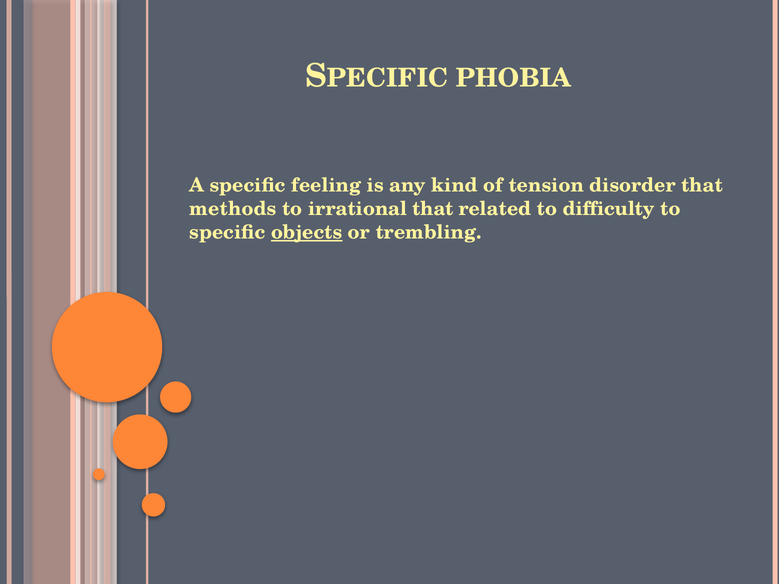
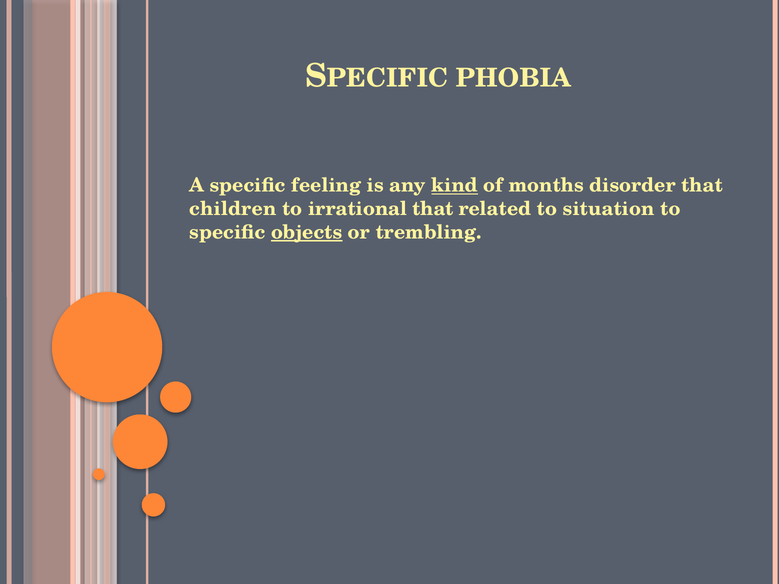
kind underline: none -> present (455, 186)
tension: tension -> months (546, 186)
methods: methods -> children (233, 209)
difficulty: difficulty -> situation (609, 209)
